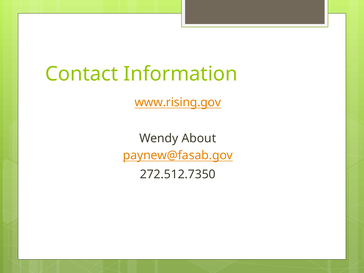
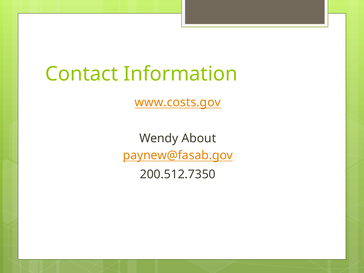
www.rising.gov: www.rising.gov -> www.costs.gov (178, 102)
272.512.7350: 272.512.7350 -> 200.512.7350 (178, 174)
